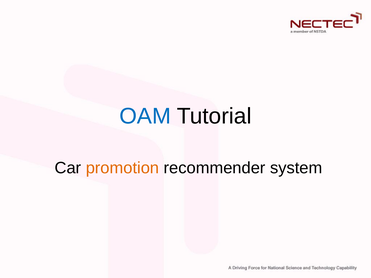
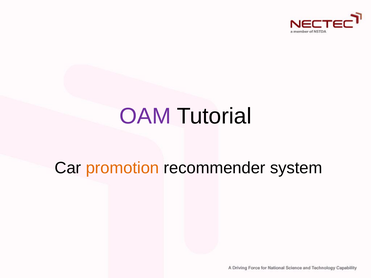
OAM colour: blue -> purple (145, 116)
